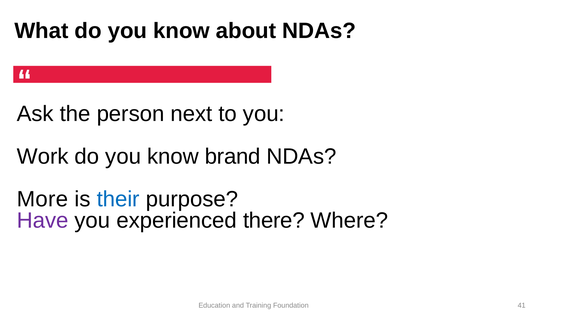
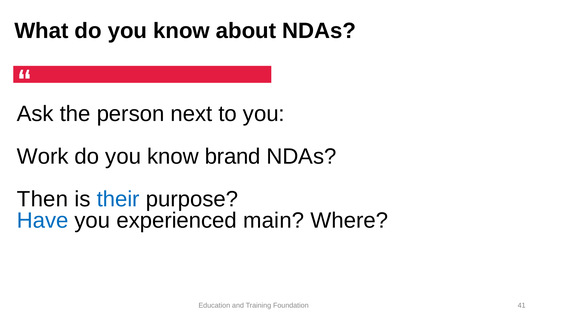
More: More -> Then (43, 199)
Have colour: purple -> blue (43, 221)
there: there -> main (274, 221)
